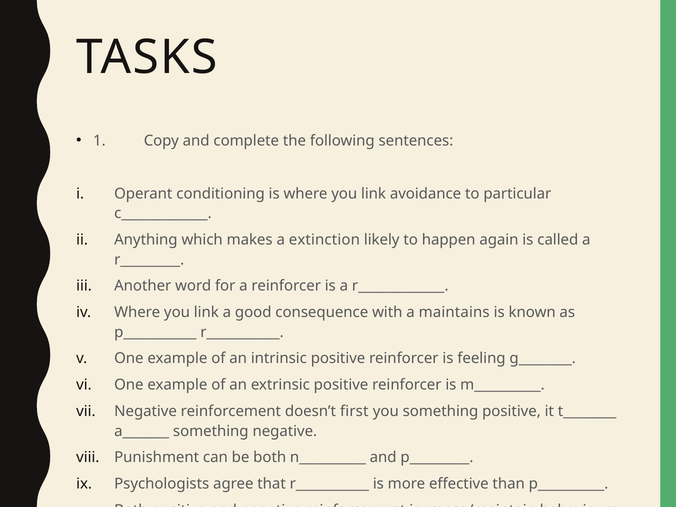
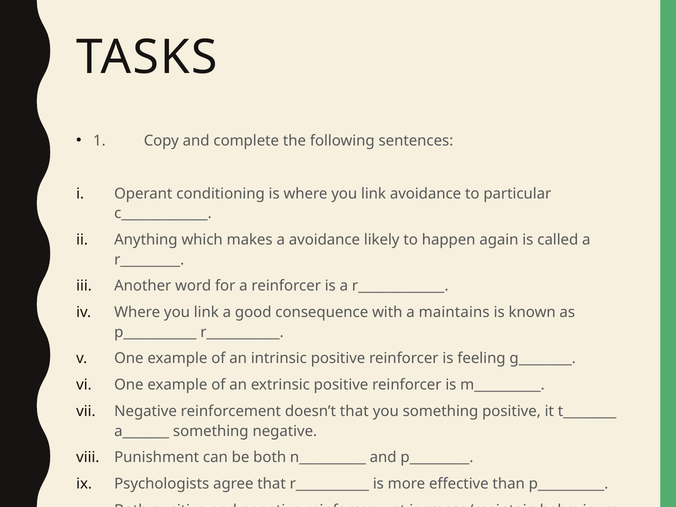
a extinction: extinction -> avoidance (324, 240)
doesn’t first: first -> that (354, 411)
